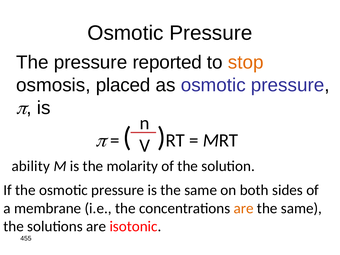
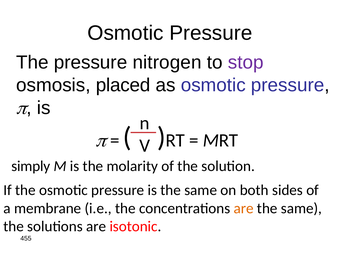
reported: reported -> nitrogen (167, 63)
stop colour: orange -> purple (246, 63)
ability: ability -> simply (31, 166)
